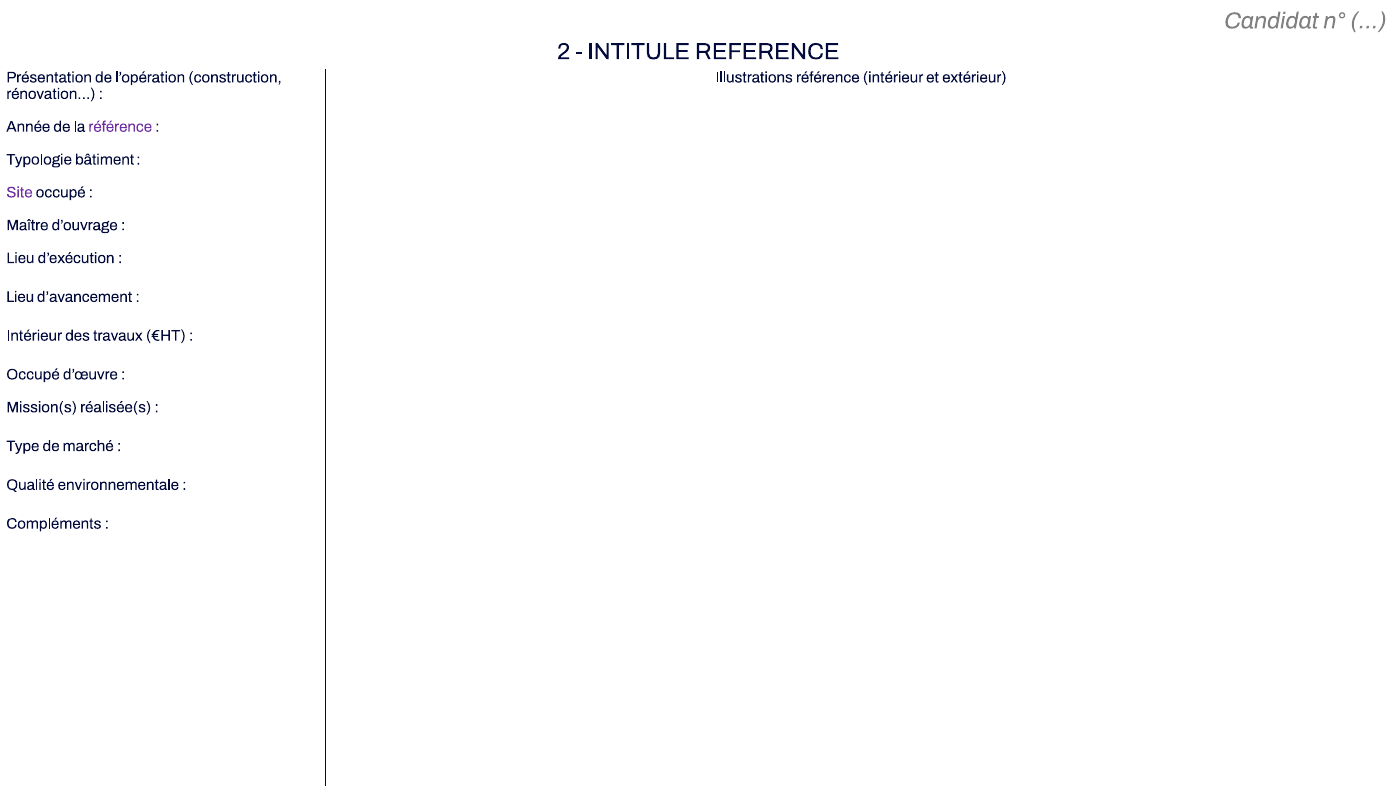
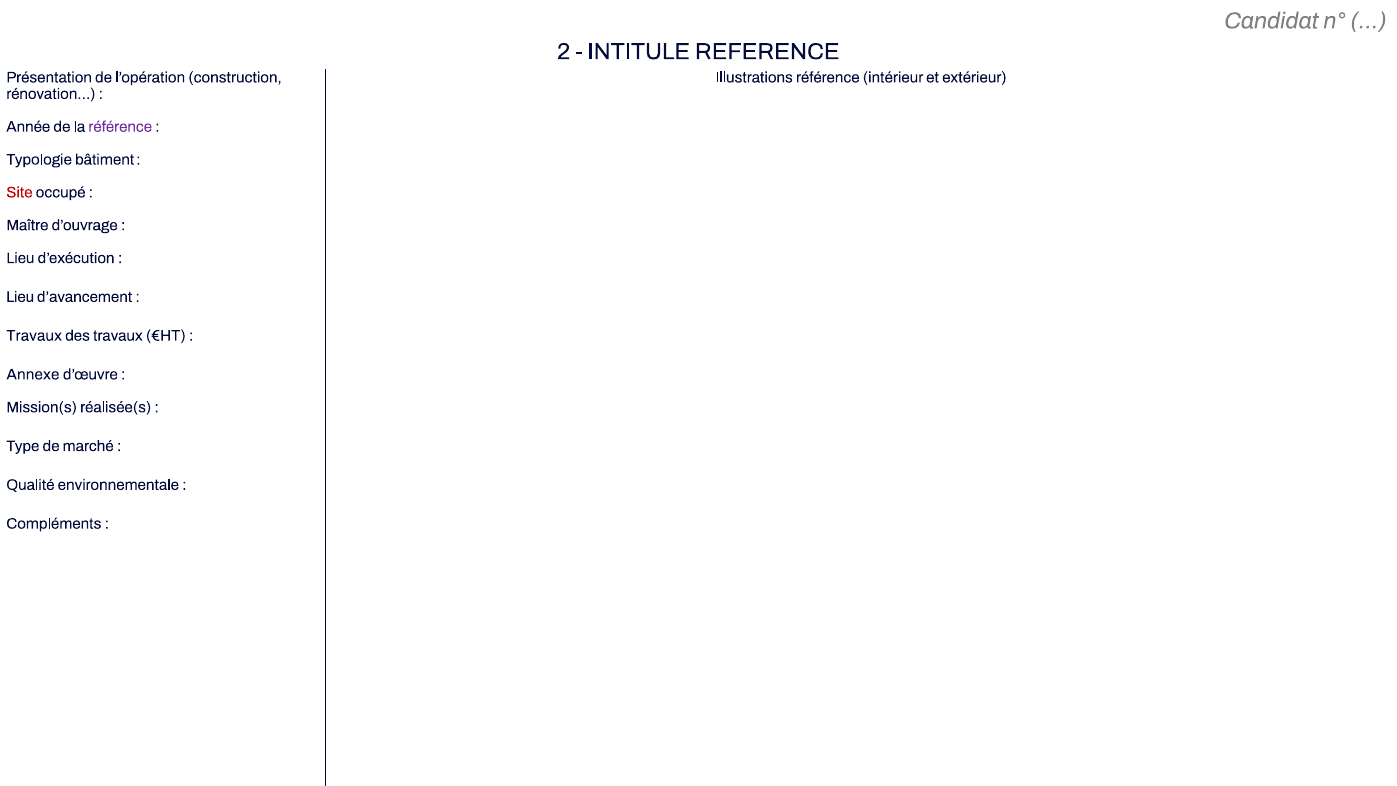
Site colour: purple -> red (19, 192)
Intérieur: Intérieur -> Travaux (34, 336)
Occupé: Occupé -> Annexe (33, 374)
